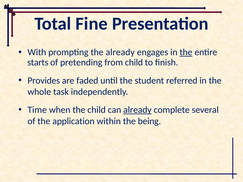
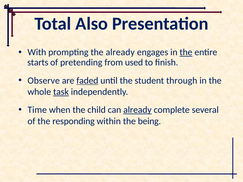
Fine: Fine -> Also (92, 24)
from child: child -> used (134, 63)
Provides: Provides -> Observe (44, 81)
faded underline: none -> present (87, 81)
referred: referred -> through (182, 81)
task underline: none -> present (61, 92)
application: application -> responding (74, 121)
